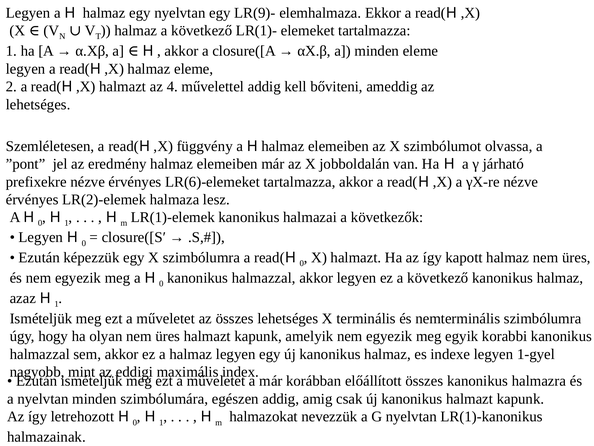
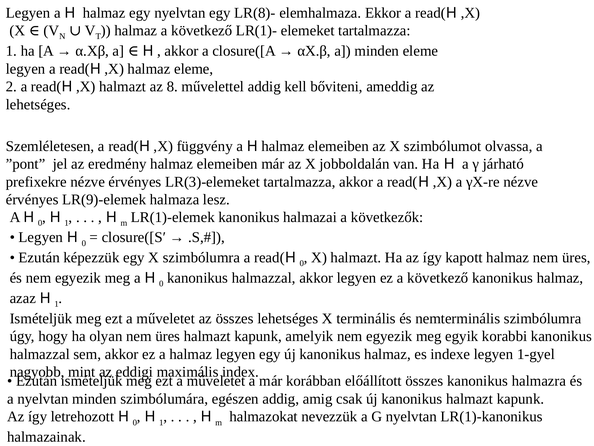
LR(9)-: LR(9)- -> LR(8)- (255, 13)
4: 4 -> 8 (172, 87)
LR(6)-elemeket: LR(6)-elemeket -> LR(3)-elemeket (212, 182)
LR(2)-elemek: LR(2)-elemek -> LR(9)-elemek (104, 199)
